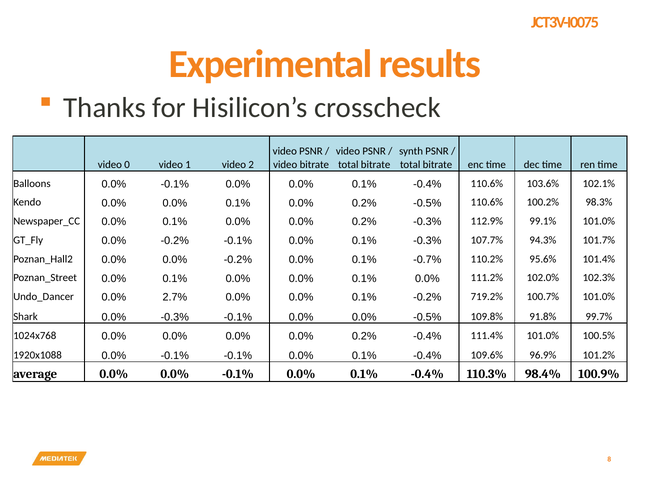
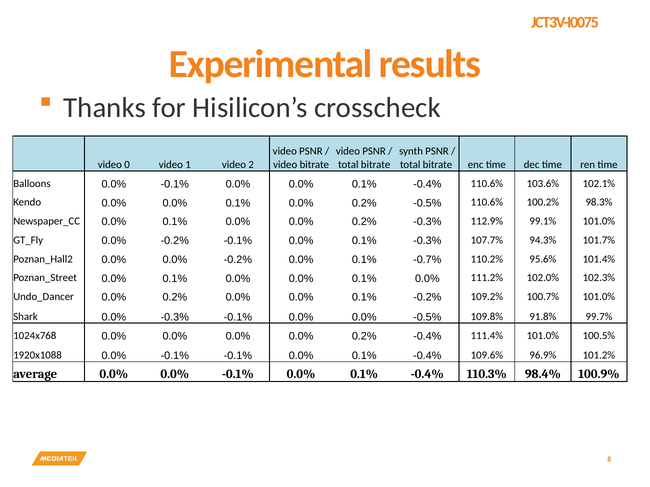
2.7%: 2.7% -> 0.2% (175, 298)
719.2%: 719.2% -> 109.2% (487, 297)
